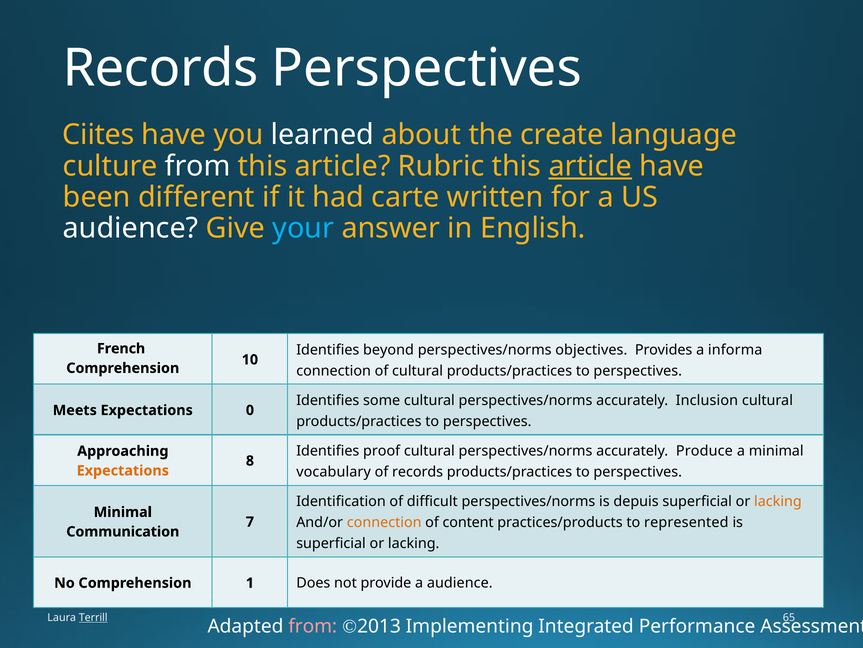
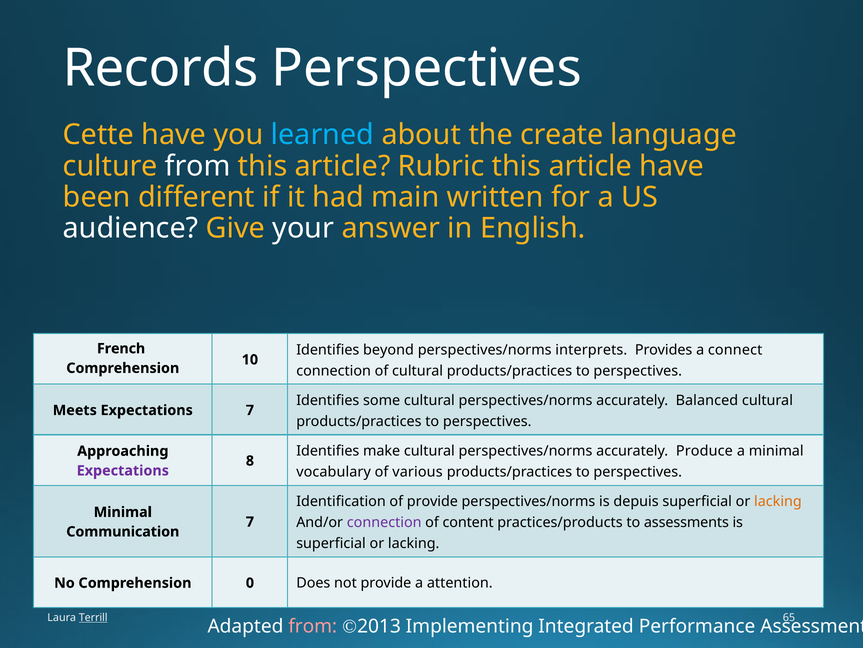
Ciites: Ciites -> Cette (98, 135)
learned colour: white -> light blue (322, 135)
article underline: present -> none (590, 166)
carte: carte -> main (405, 197)
your colour: light blue -> white (303, 228)
objectives: objectives -> interprets (591, 350)
informa: informa -> connect (735, 350)
Inclusion: Inclusion -> Balanced (707, 400)
Expectations 0: 0 -> 7 (250, 410)
proof: proof -> make (382, 451)
of records: records -> various (417, 472)
Expectations colour: orange -> purple (123, 470)
of difficult: difficult -> provide (432, 501)
connection colour: orange -> purple (384, 522)
represented: represented -> assessments (686, 522)
1: 1 -> 0 (250, 582)
a audience: audience -> attention (460, 582)
